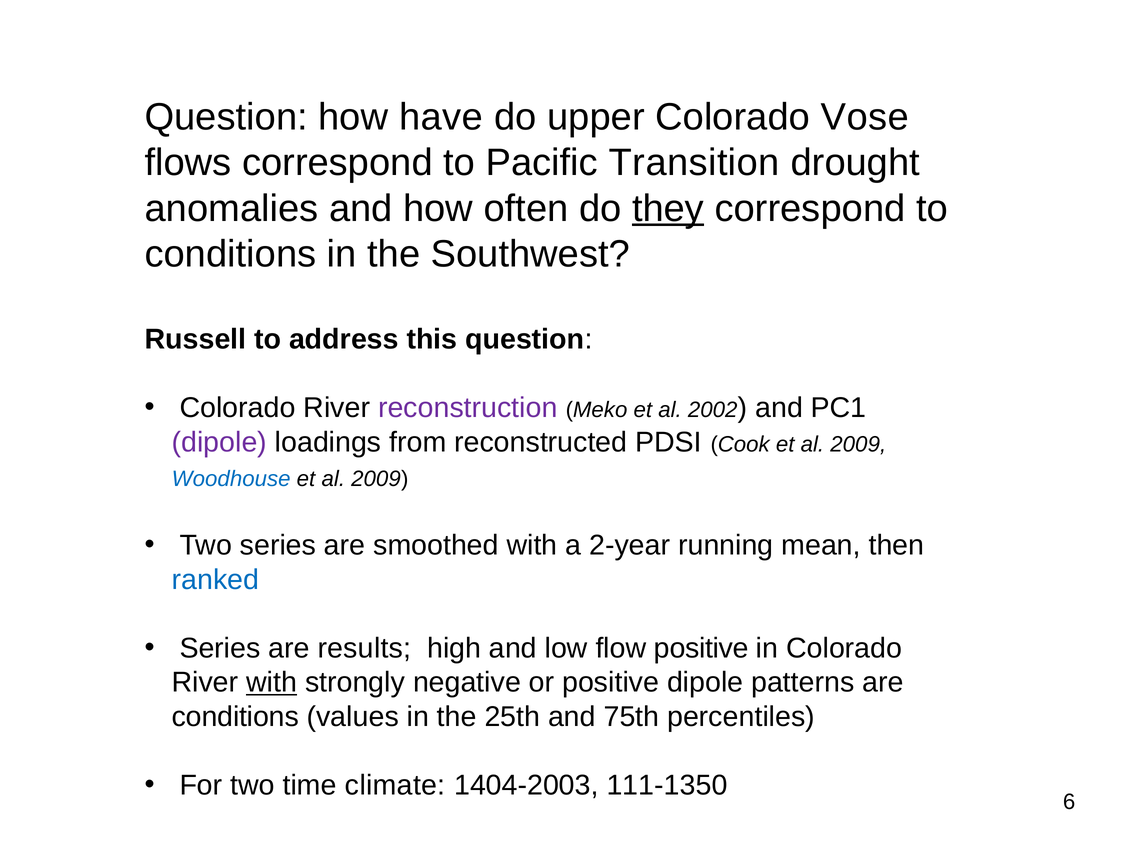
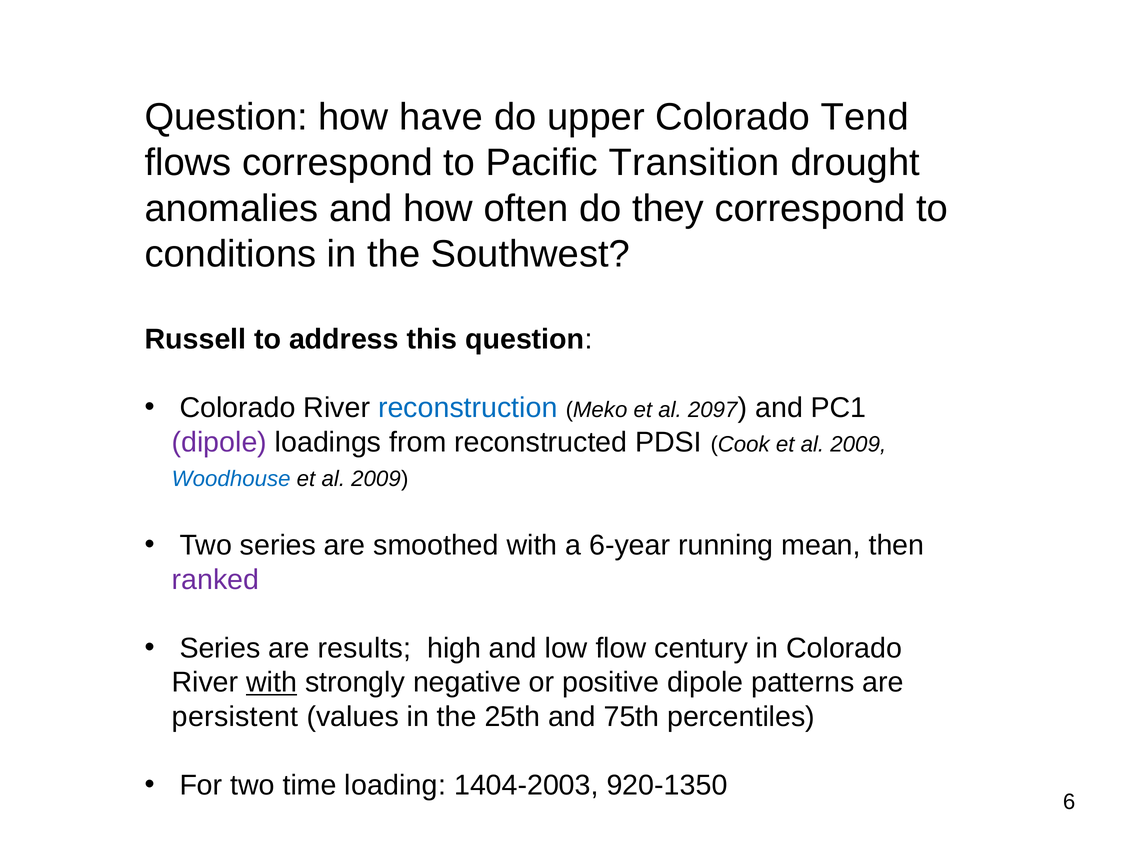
Vose: Vose -> Tend (865, 117)
they underline: present -> none (668, 208)
reconstruction colour: purple -> blue (468, 408)
2002: 2002 -> 2097 (713, 410)
2-year: 2-year -> 6-year (630, 545)
ranked colour: blue -> purple (215, 580)
flow positive: positive -> century (701, 648)
conditions: conditions -> persistent (235, 717)
climate: climate -> loading (395, 786)
111-1350: 111-1350 -> 920-1350 (667, 786)
